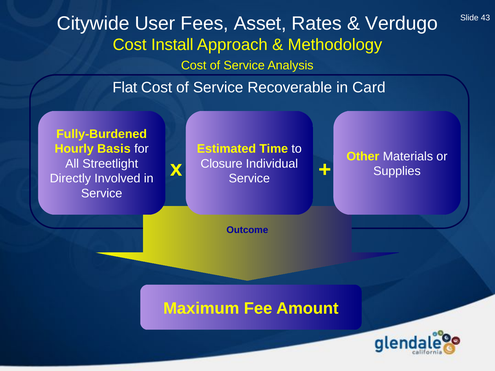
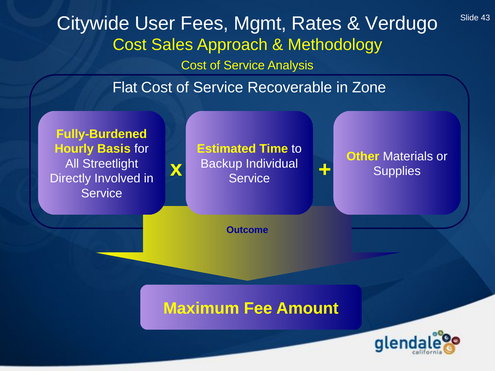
Asset: Asset -> Mgmt (260, 24)
Install: Install -> Sales (172, 45)
Card: Card -> Zone (369, 88)
Closure: Closure -> Backup (221, 164)
